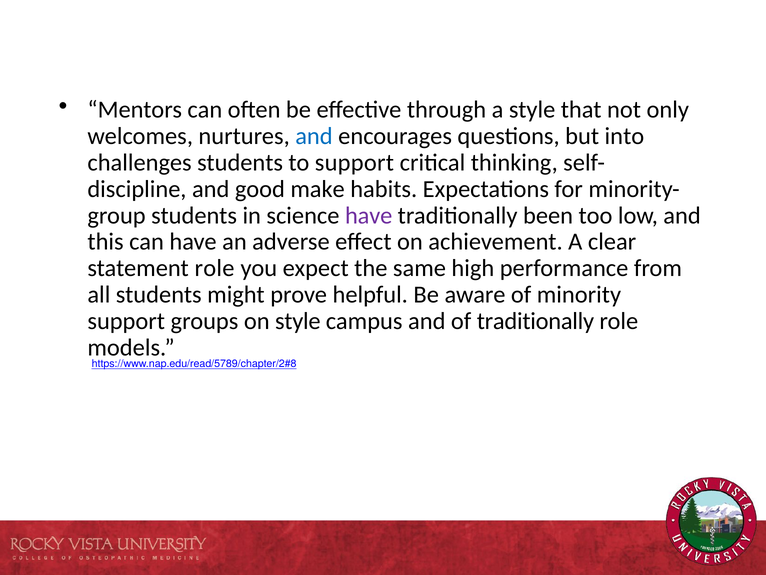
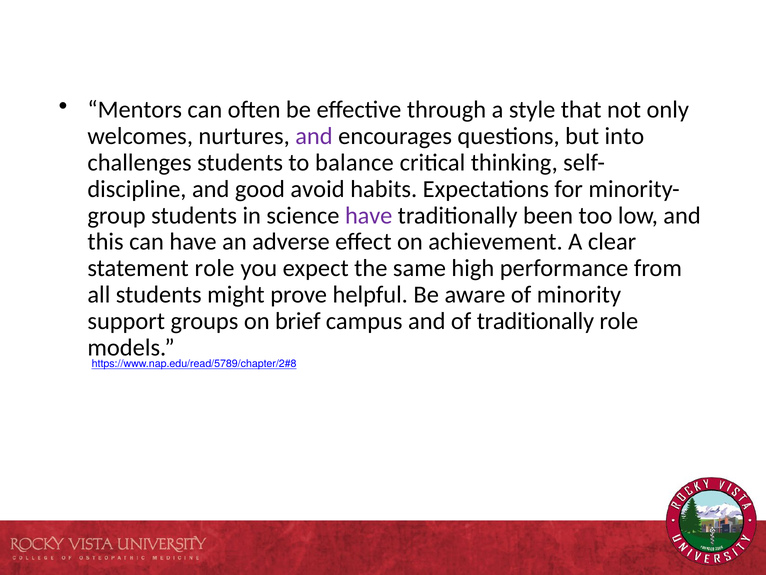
and colour: blue -> purple (314, 136)
to support: support -> balance (354, 162)
make: make -> avoid (318, 189)
on style: style -> brief (298, 321)
